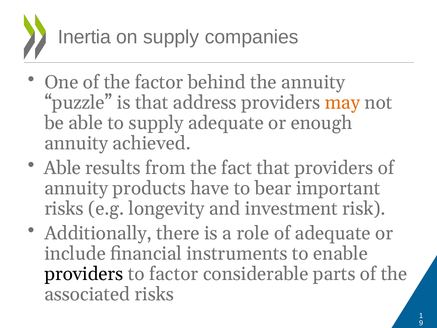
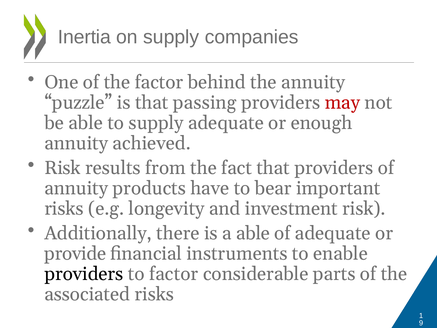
address: address -> passing (205, 103)
may colour: orange -> red (342, 103)
Able: Able -> Risk (63, 168)
a role: role -> able (253, 233)
include: include -> provide (75, 253)
